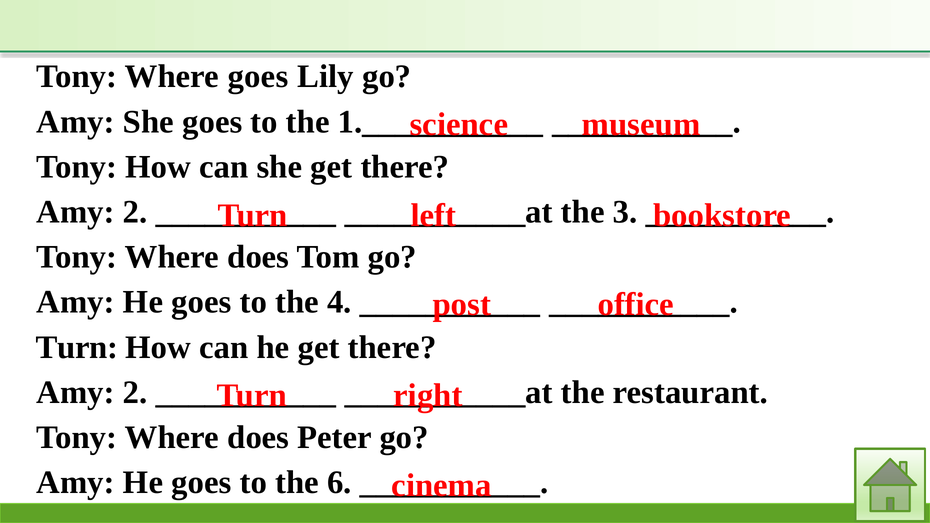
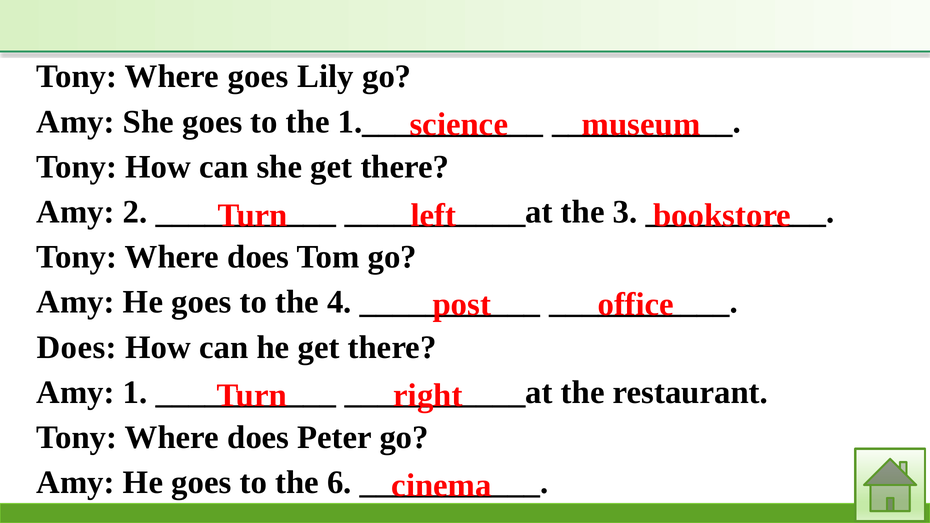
Turn: Turn -> Does (77, 347)
2: 2 -> 1 (135, 392)
